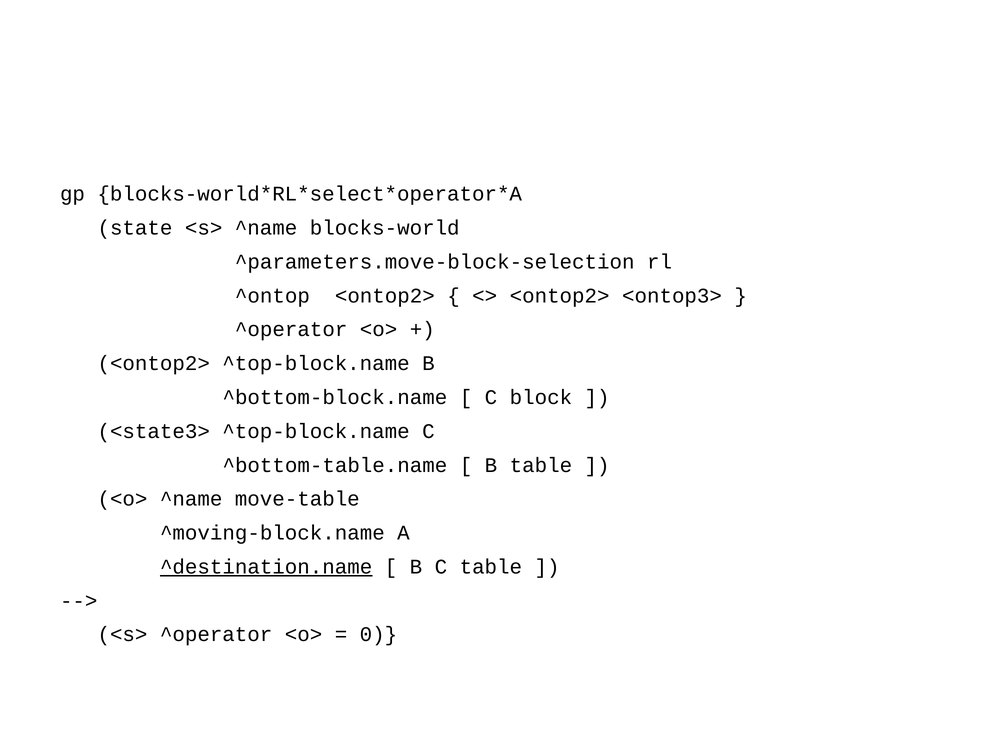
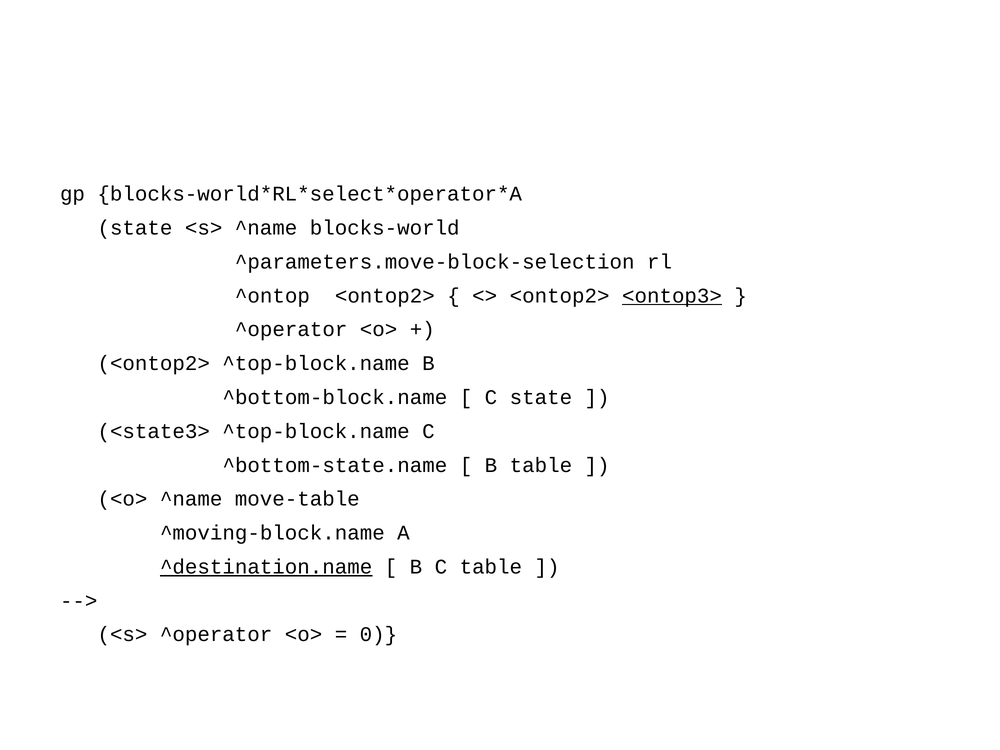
<ontop3> underline: none -> present (672, 296)
C block: block -> state (541, 397)
^bottom-table.name: ^bottom-table.name -> ^bottom-state.name (335, 465)
